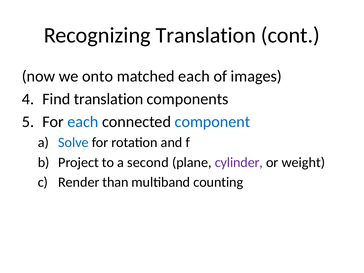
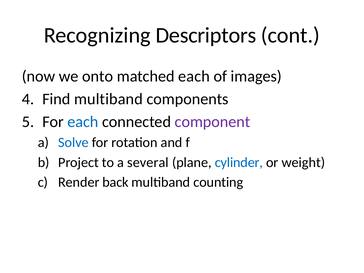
Recognizing Translation: Translation -> Descriptors (206, 35)
Find translation: translation -> multiband (108, 99)
component colour: blue -> purple (212, 122)
second: second -> several (148, 162)
cylinder colour: purple -> blue (239, 162)
than: than -> back (115, 182)
